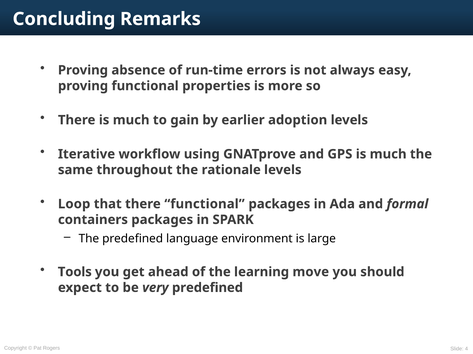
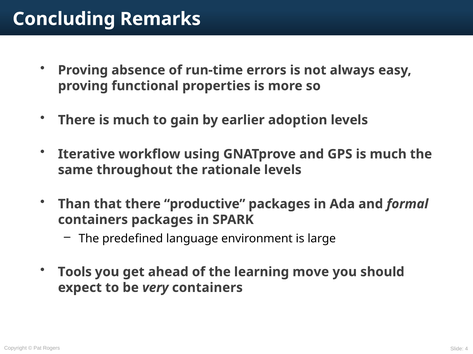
Loop: Loop -> Than (74, 204)
there functional: functional -> productive (205, 204)
very predefined: predefined -> containers (207, 288)
